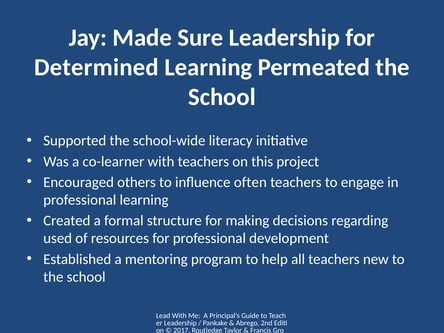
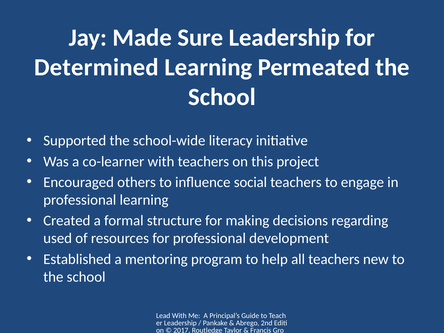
often: often -> social (250, 182)
